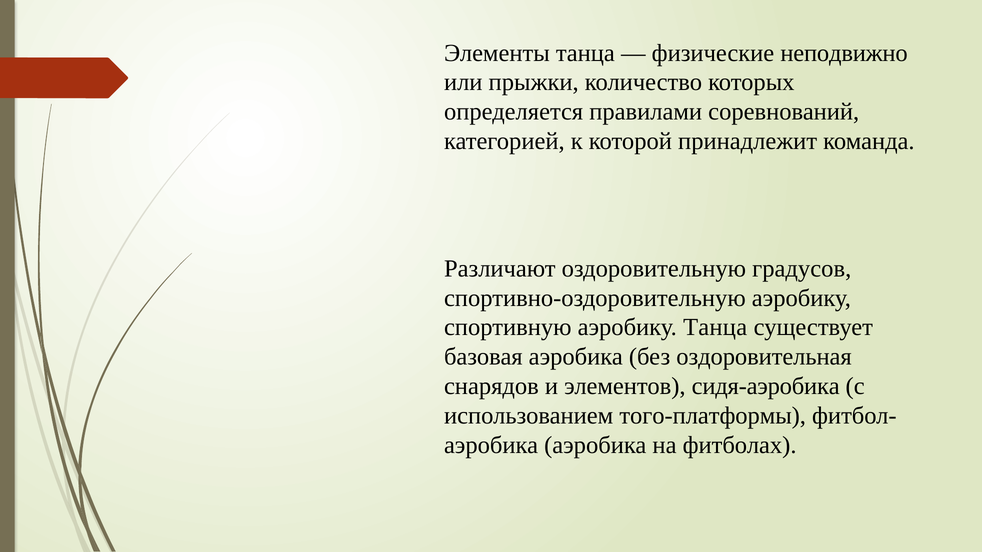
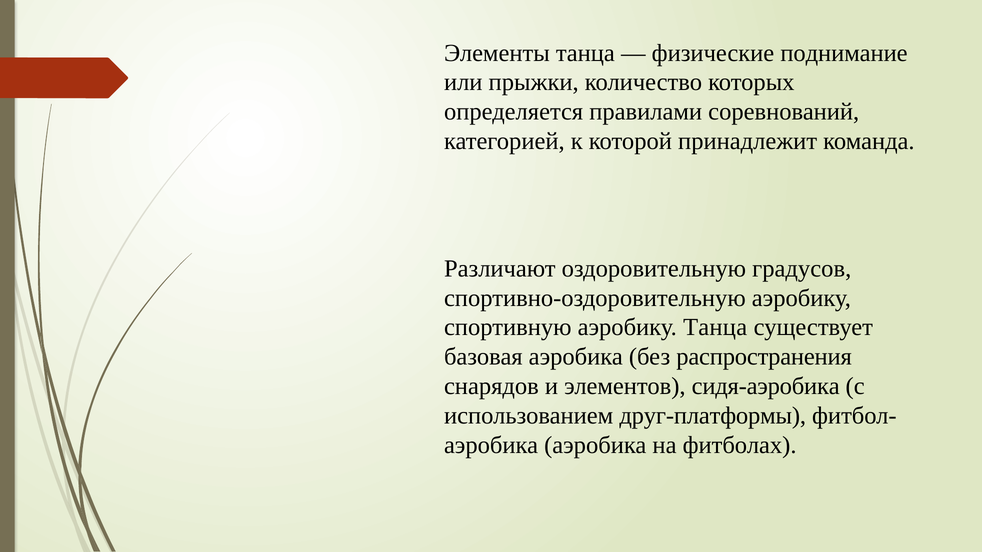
неподвижно: неподвижно -> поднимание (844, 53)
оздоровительная: оздоровительная -> распространения (764, 357)
того-платформы: того-платформы -> друг-платформы (713, 416)
